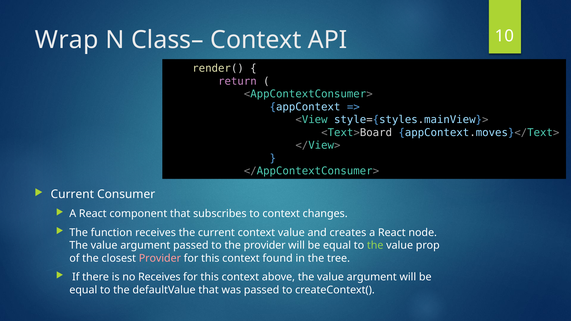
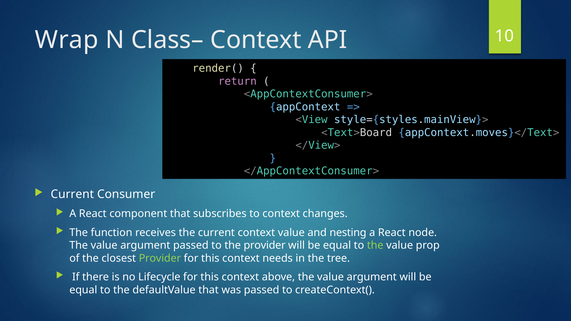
creates: creates -> nesting (348, 233)
Provider colour: pink -> light green (160, 258)
found: found -> needs (278, 258)
no Receives: Receives -> Lifecycle (159, 277)
